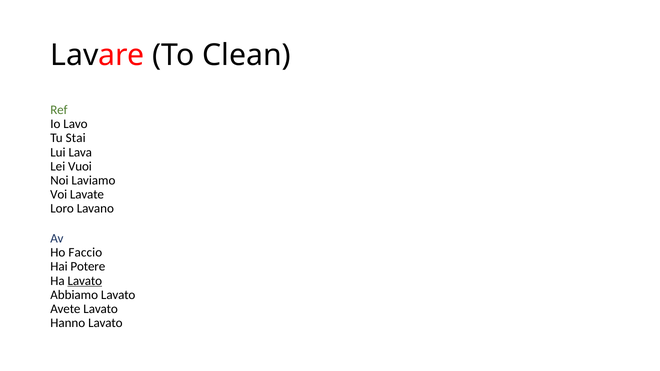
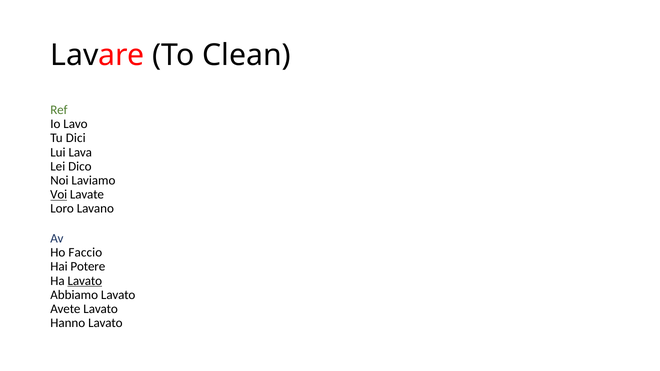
Stai: Stai -> Dici (76, 138)
Vuoi: Vuoi -> Dico (80, 166)
Voi underline: none -> present (59, 195)
